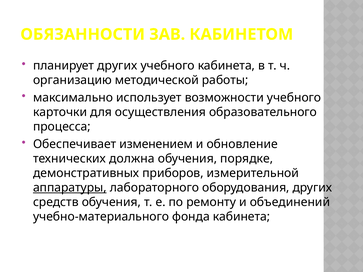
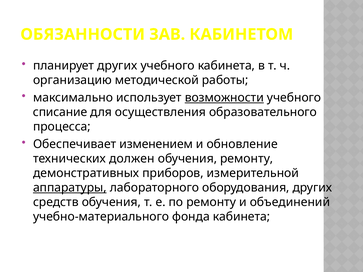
возможности underline: none -> present (224, 98)
карточки: карточки -> списание (60, 112)
должна: должна -> должен (132, 159)
обучения порядке: порядке -> ремонту (247, 159)
